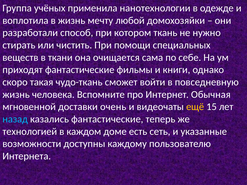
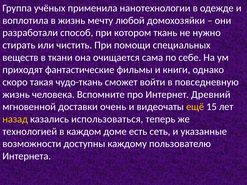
Обычная: Обычная -> Древний (211, 95)
назад colour: light blue -> yellow (15, 119)
казались фантастические: фантастические -> использоваться (107, 119)
